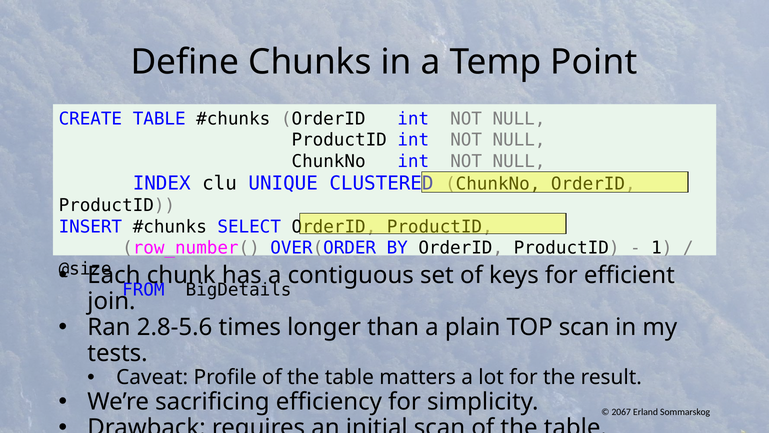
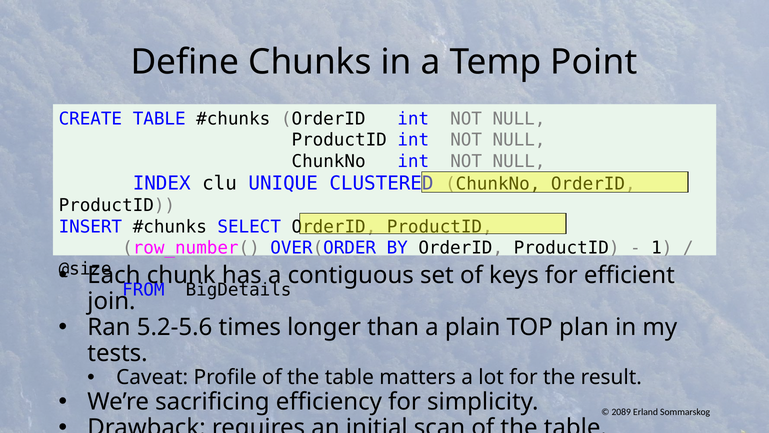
2.8-5.6: 2.8-5.6 -> 5.2-5.6 (175, 327)
TOP scan: scan -> plan (584, 327)
2067: 2067 -> 2089 (621, 412)
